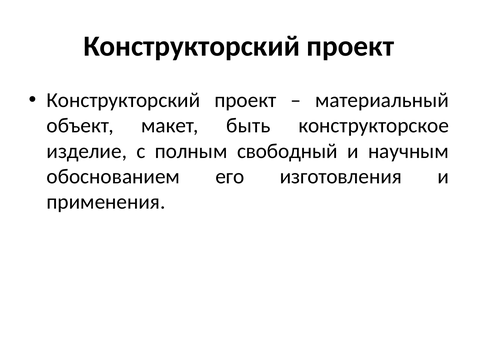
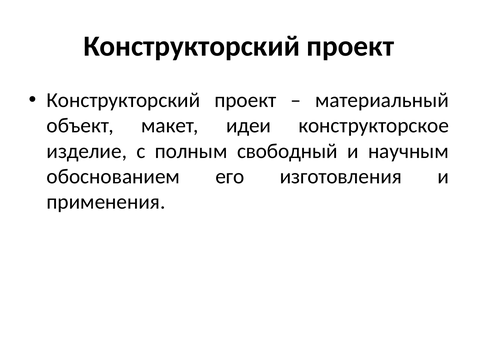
быть: быть -> идеи (249, 126)
